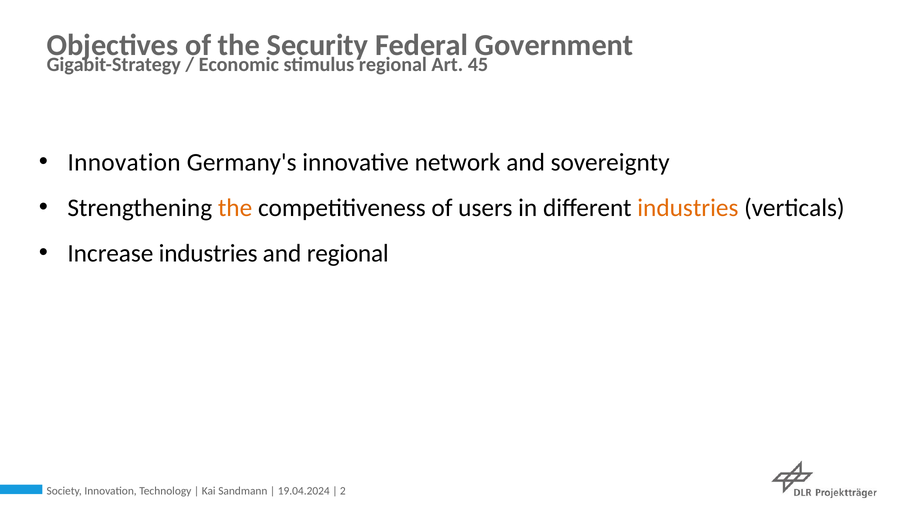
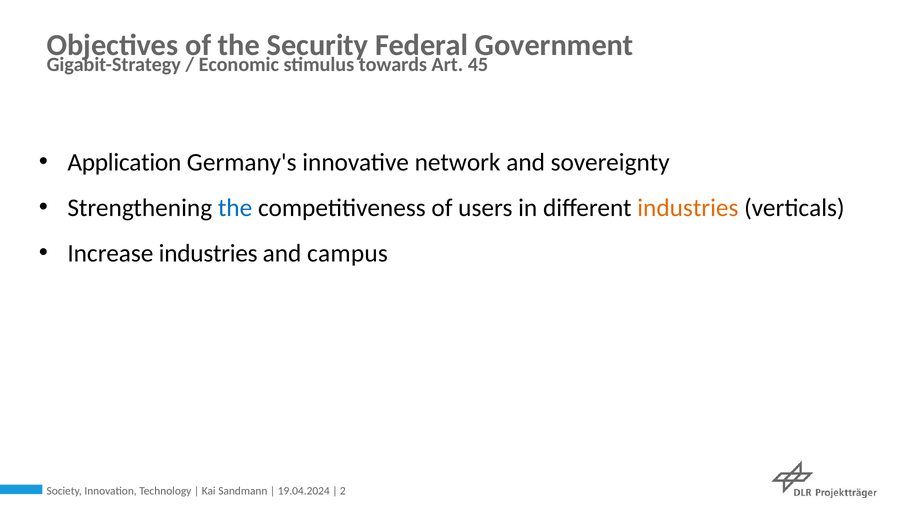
stimulus regional: regional -> towards (393, 65)
Innovation: Innovation -> Application (124, 162)
the colour: orange -> blue (235, 208)
and regional: regional -> campus (348, 253)
